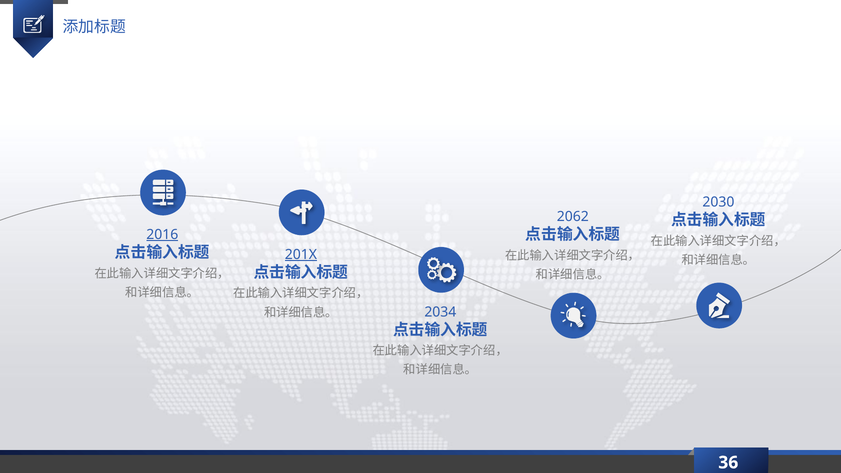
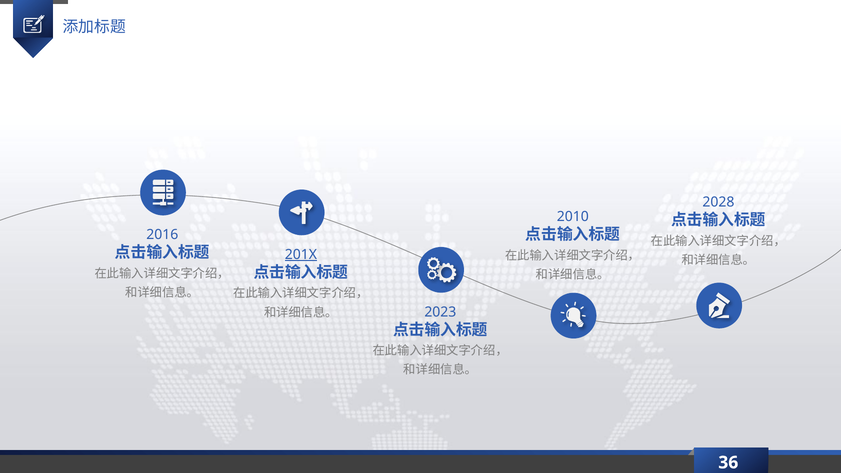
2030: 2030 -> 2028 (718, 202)
2062: 2062 -> 2010 (573, 217)
2016 underline: present -> none (162, 235)
2034: 2034 -> 2023 (440, 312)
